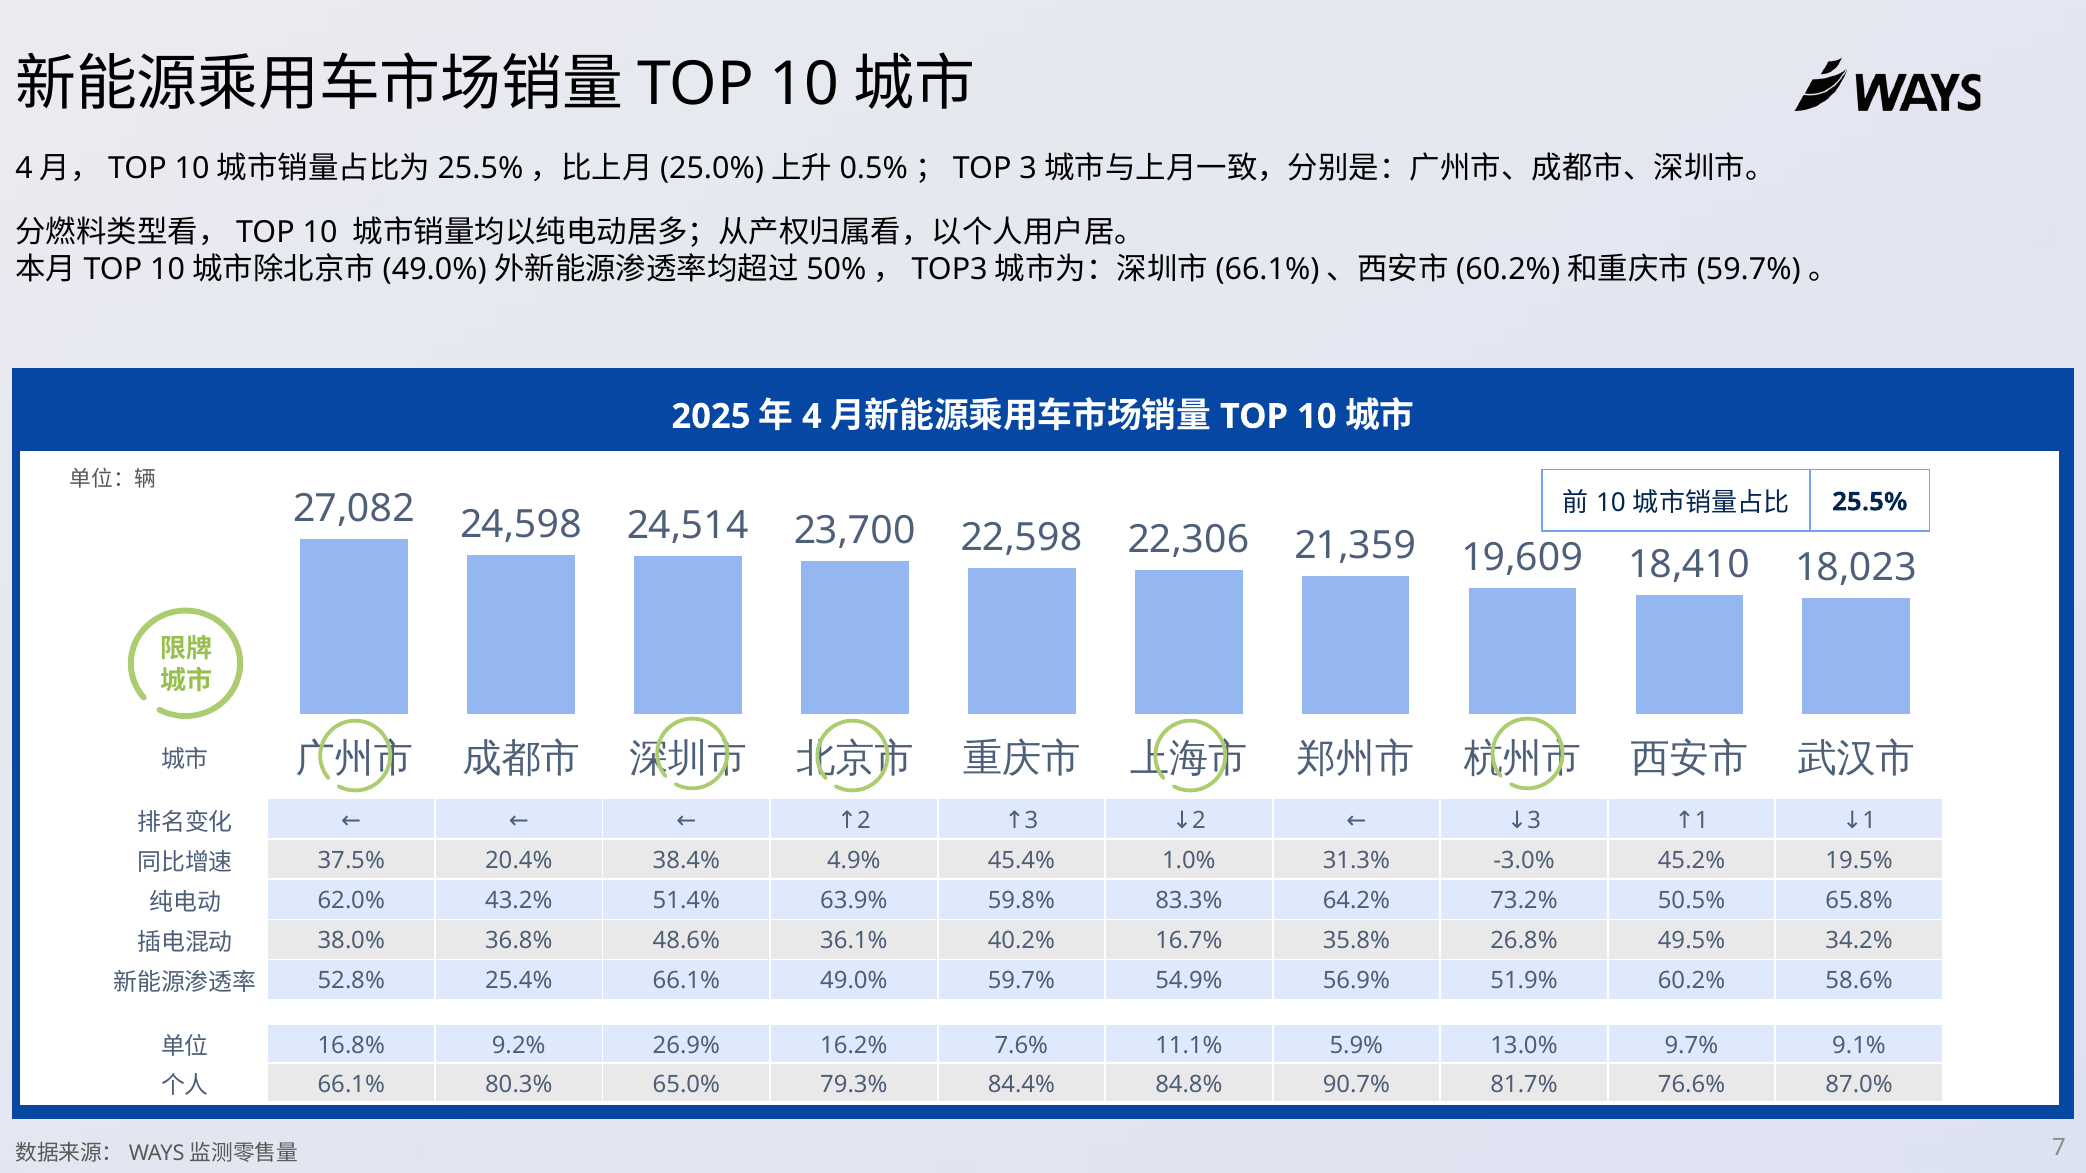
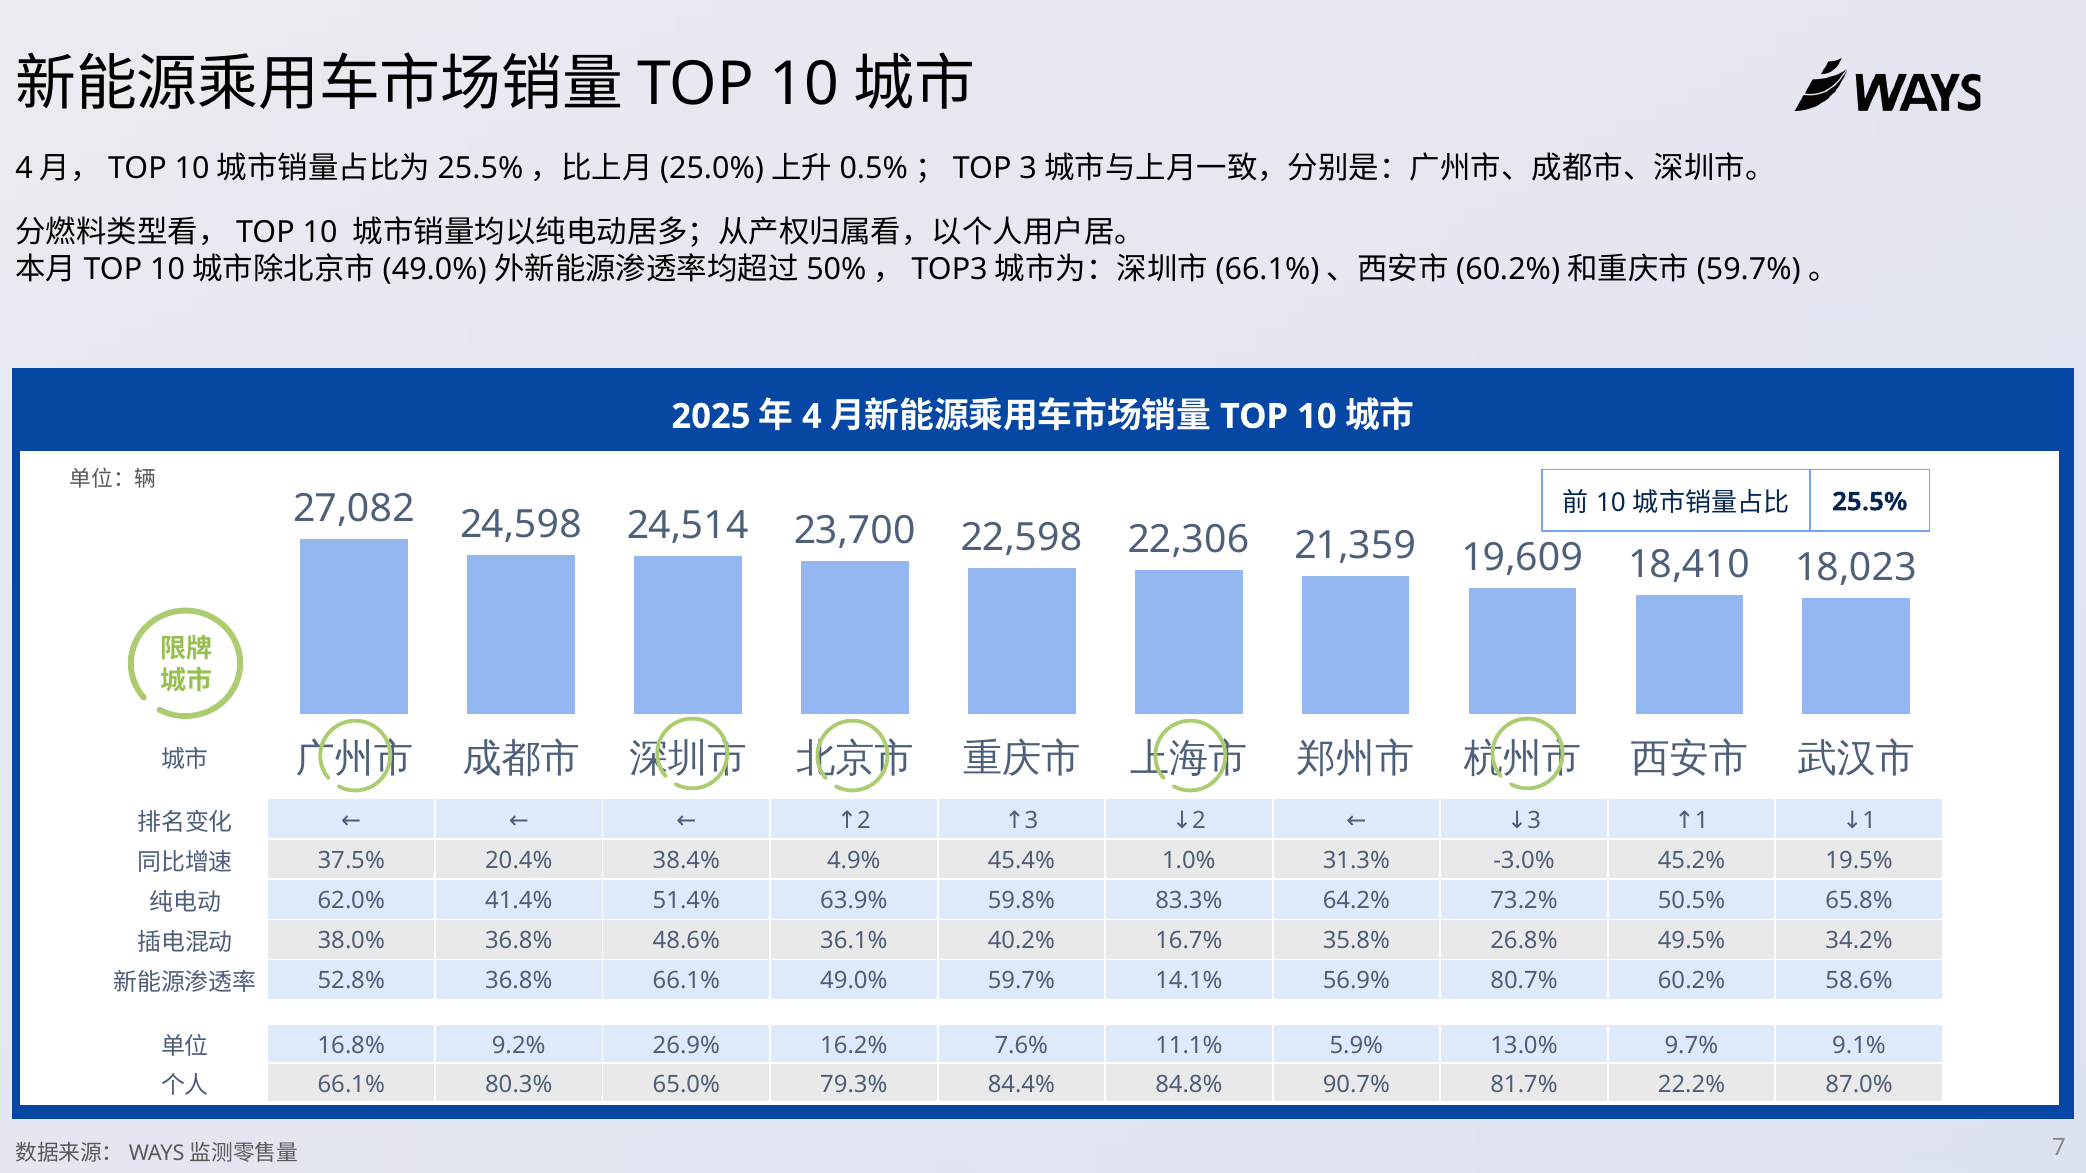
43.2%: 43.2% -> 41.4% (519, 901)
52.8% 25.4%: 25.4% -> 36.8% (519, 981)
54.9%: 54.9% -> 14.1% (1189, 981)
51.9%: 51.9% -> 80.7% (1524, 981)
76.6%: 76.6% -> 22.2% (1692, 1085)
